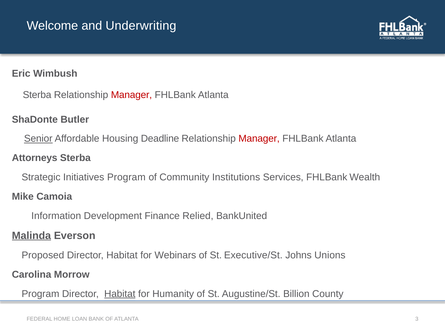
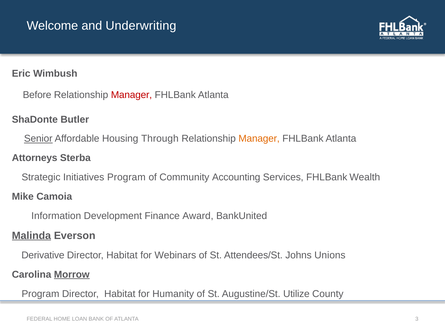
Sterba: Sterba -> Before (37, 95)
Deadline: Deadline -> Through (160, 139)
Manager colour: red -> orange (259, 139)
Institutions: Institutions -> Accounting (236, 177)
Relied: Relied -> Award (198, 216)
Proposed: Proposed -> Derivative (43, 255)
Executive/St: Executive/St -> Attendees/St (253, 255)
Morrow underline: none -> present (72, 274)
Habitat underline: present -> none (120, 294)
Billion: Billion -> Utilize (296, 294)
